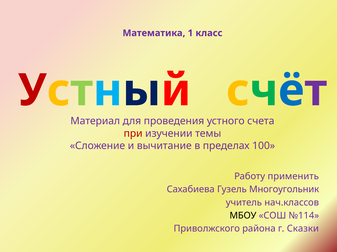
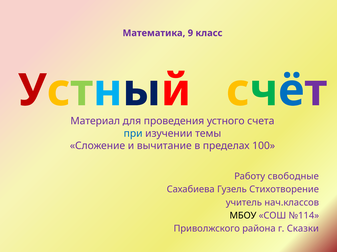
1: 1 -> 9 (190, 33)
при colour: red -> blue (133, 134)
применить: применить -> свободные (293, 177)
Многоугольник: Многоугольник -> Стихотворение (284, 190)
